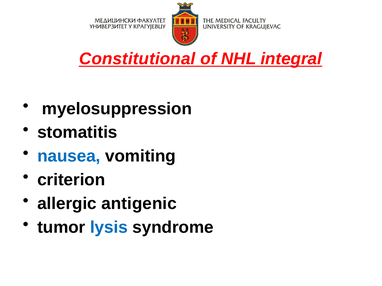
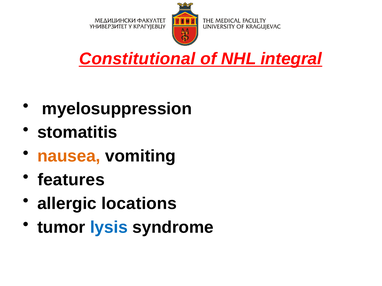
nausea colour: blue -> orange (69, 156)
criterion: criterion -> features (71, 180)
antigenic: antigenic -> locations (139, 204)
